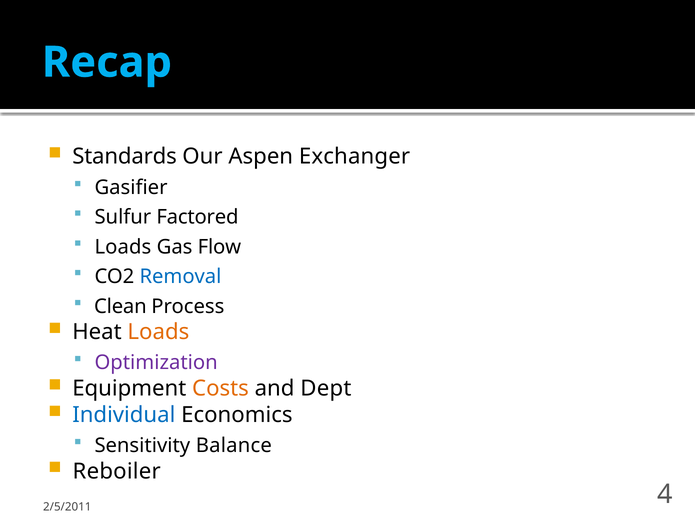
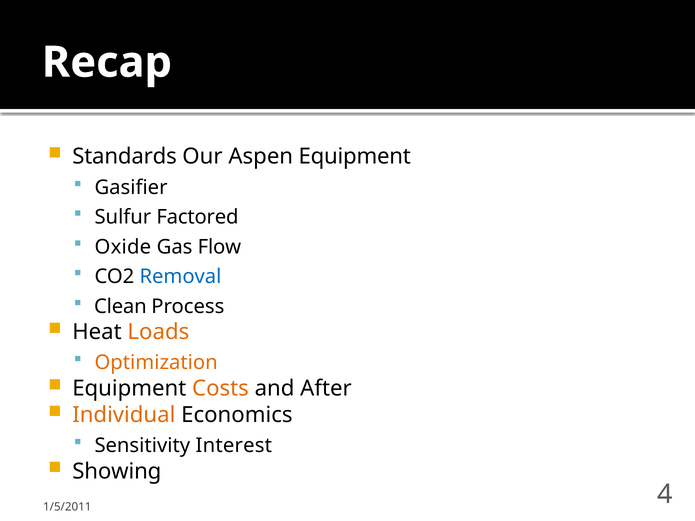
Recap colour: light blue -> white (107, 62)
Aspen Exchanger: Exchanger -> Equipment (355, 157)
Loads: Loads -> Oxide (123, 247)
Optimization colour: purple -> orange (156, 363)
Dept: Dept -> After (326, 388)
Individual colour: blue -> orange (124, 415)
Balance: Balance -> Interest (234, 446)
Reboiler: Reboiler -> Showing (117, 471)
2/5/2011: 2/5/2011 -> 1/5/2011 (67, 507)
